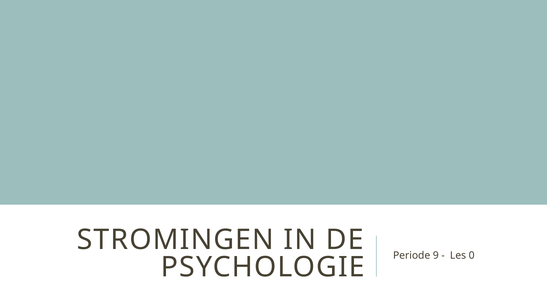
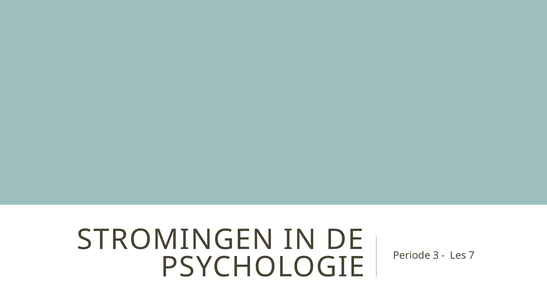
9: 9 -> 3 (436, 256)
0: 0 -> 7 (472, 256)
